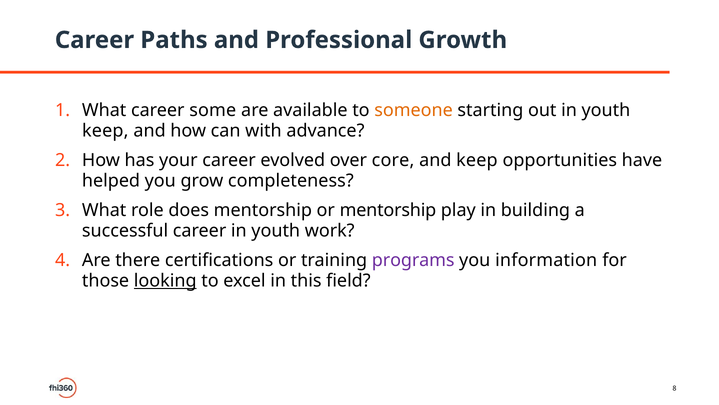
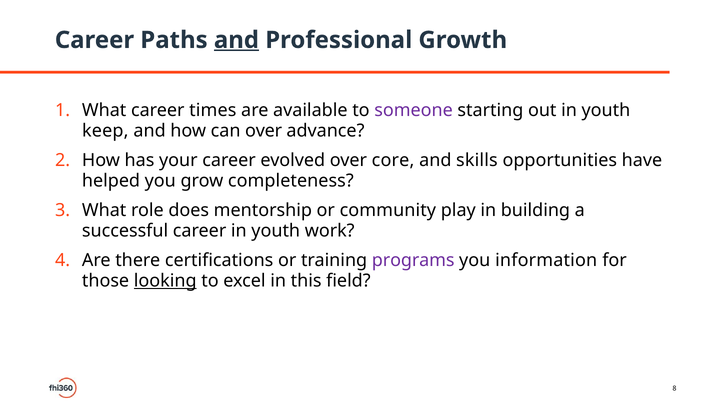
and underline: none -> present (236, 40)
some: some -> times (213, 110)
someone colour: orange -> purple (414, 110)
can with: with -> over (264, 131)
and keep: keep -> skills (477, 160)
or mentorship: mentorship -> community (388, 210)
